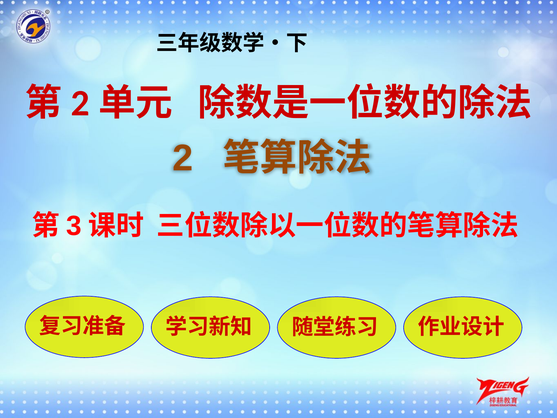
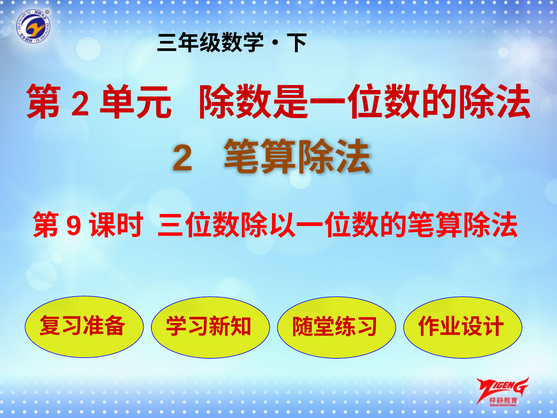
3: 3 -> 9 (74, 226)
